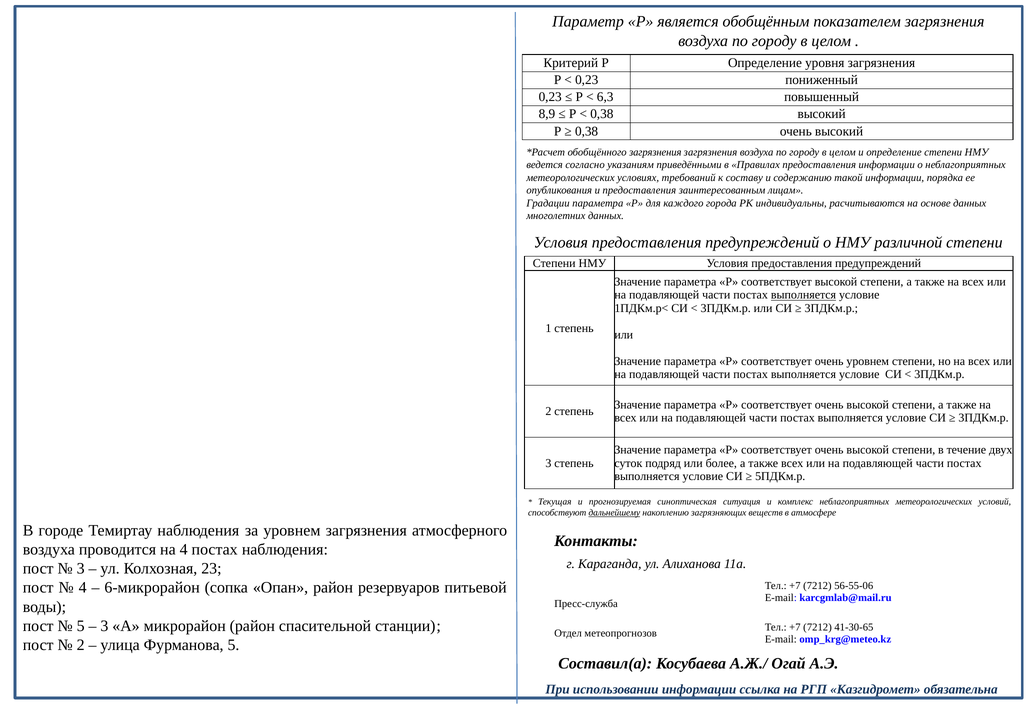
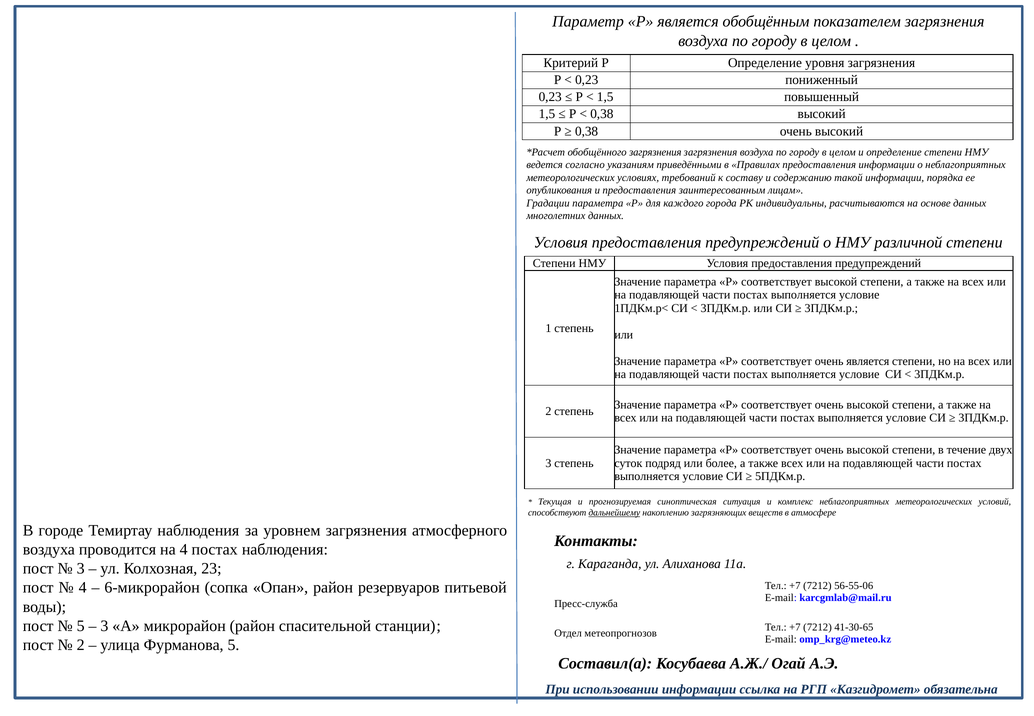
6,3: 6,3 -> 1,5 (605, 97)
8,9: 8,9 -> 1,5 (547, 114)
выполняется underline: present -> none (803, 295)
очень уровнем: уровнем -> является (868, 361)
